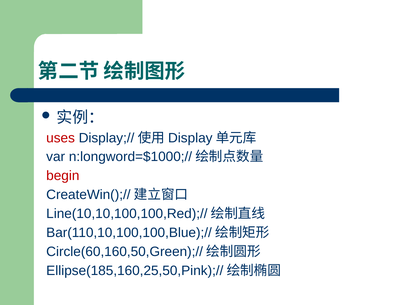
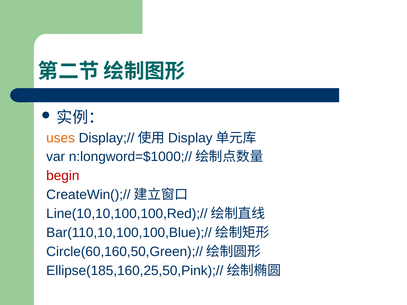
uses colour: red -> orange (61, 138)
